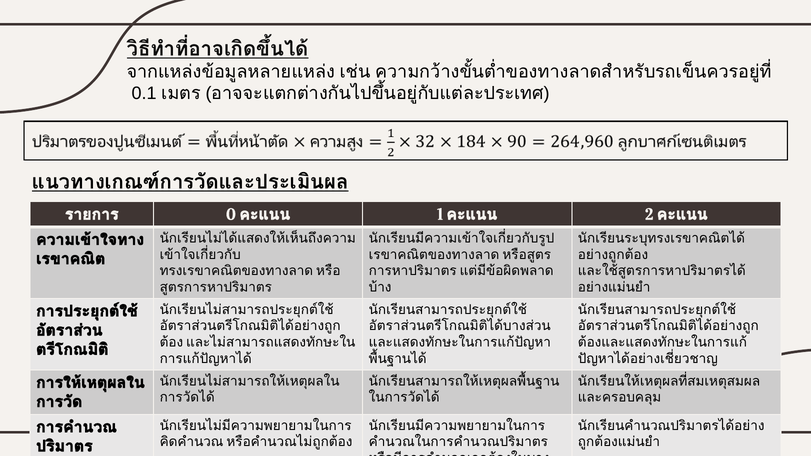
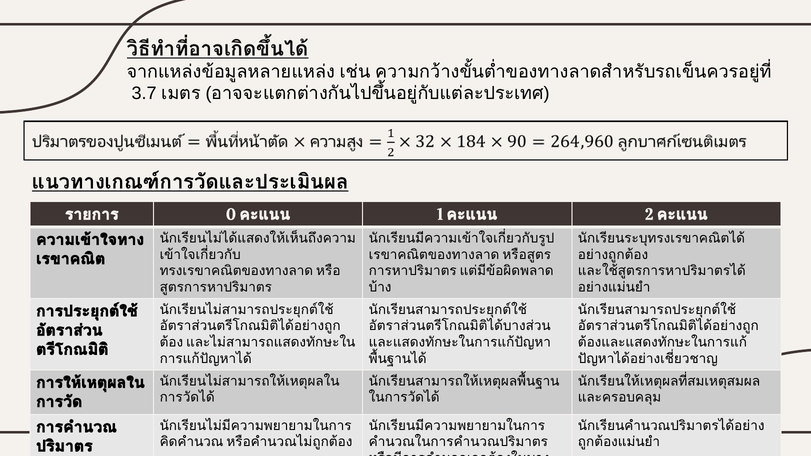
0.1: 0.1 -> 3.7 (144, 94)
